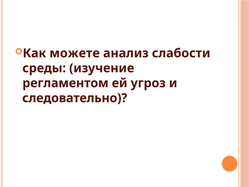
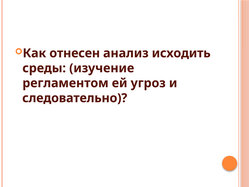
можете: можете -> отнесен (75, 53)
слабости: слабости -> исходить (181, 53)
